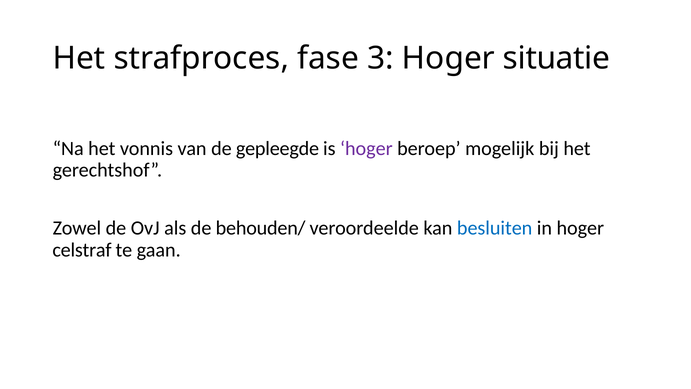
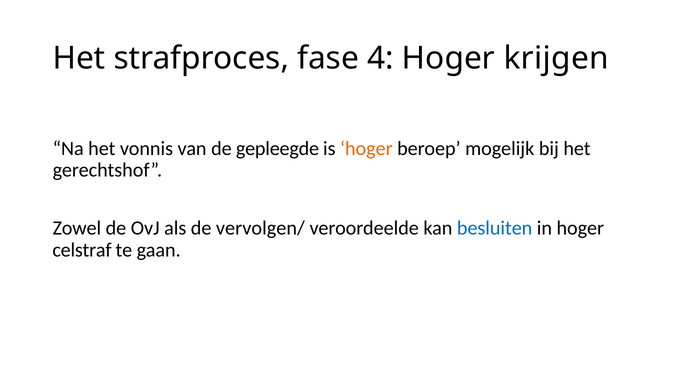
3: 3 -> 4 (380, 58)
situatie: situatie -> krijgen (556, 58)
hoger colour: purple -> orange (366, 148)
behouden/: behouden/ -> vervolgen/ (260, 228)
